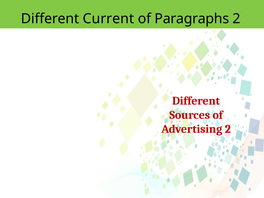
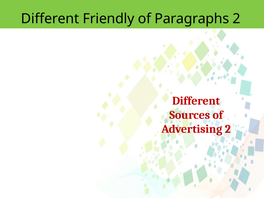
Current: Current -> Friendly (109, 19)
